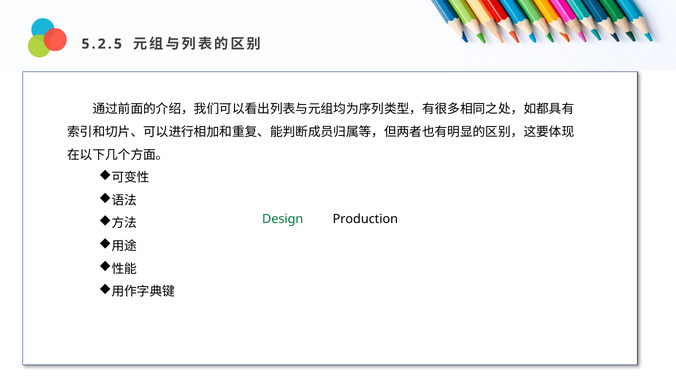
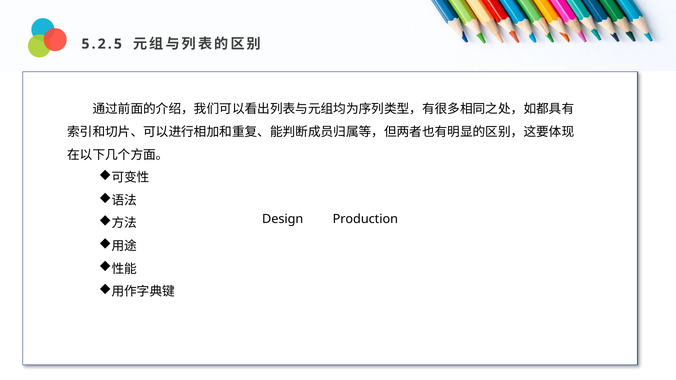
Design colour: green -> black (283, 219)
